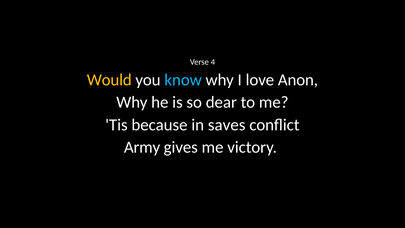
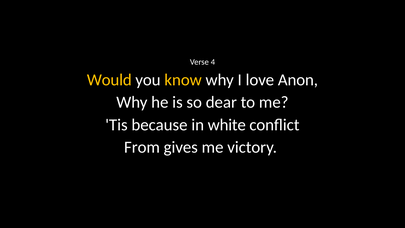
know colour: light blue -> yellow (183, 80)
saves: saves -> white (227, 125)
Army: Army -> From (142, 147)
